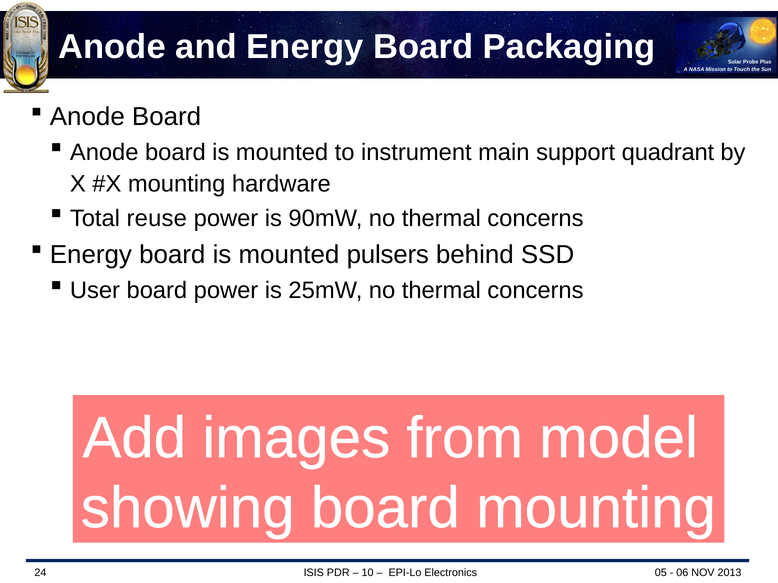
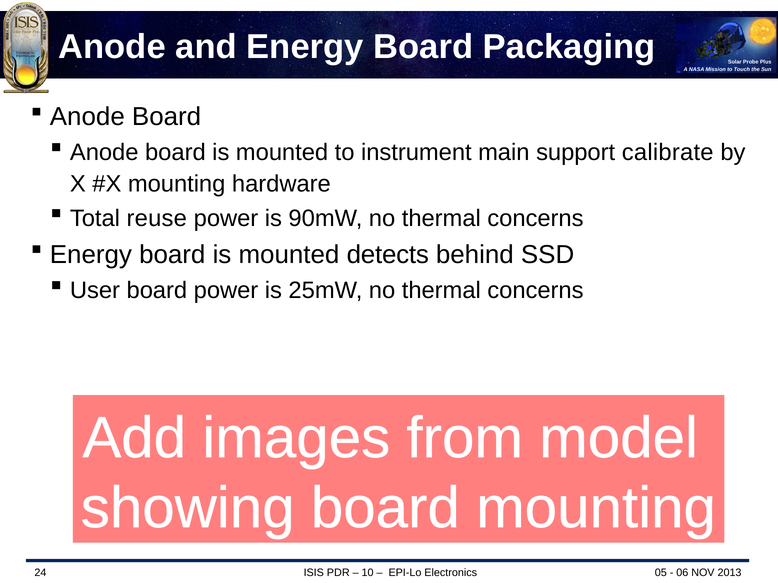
quadrant: quadrant -> calibrate (668, 153)
pulsers: pulsers -> detects (388, 255)
